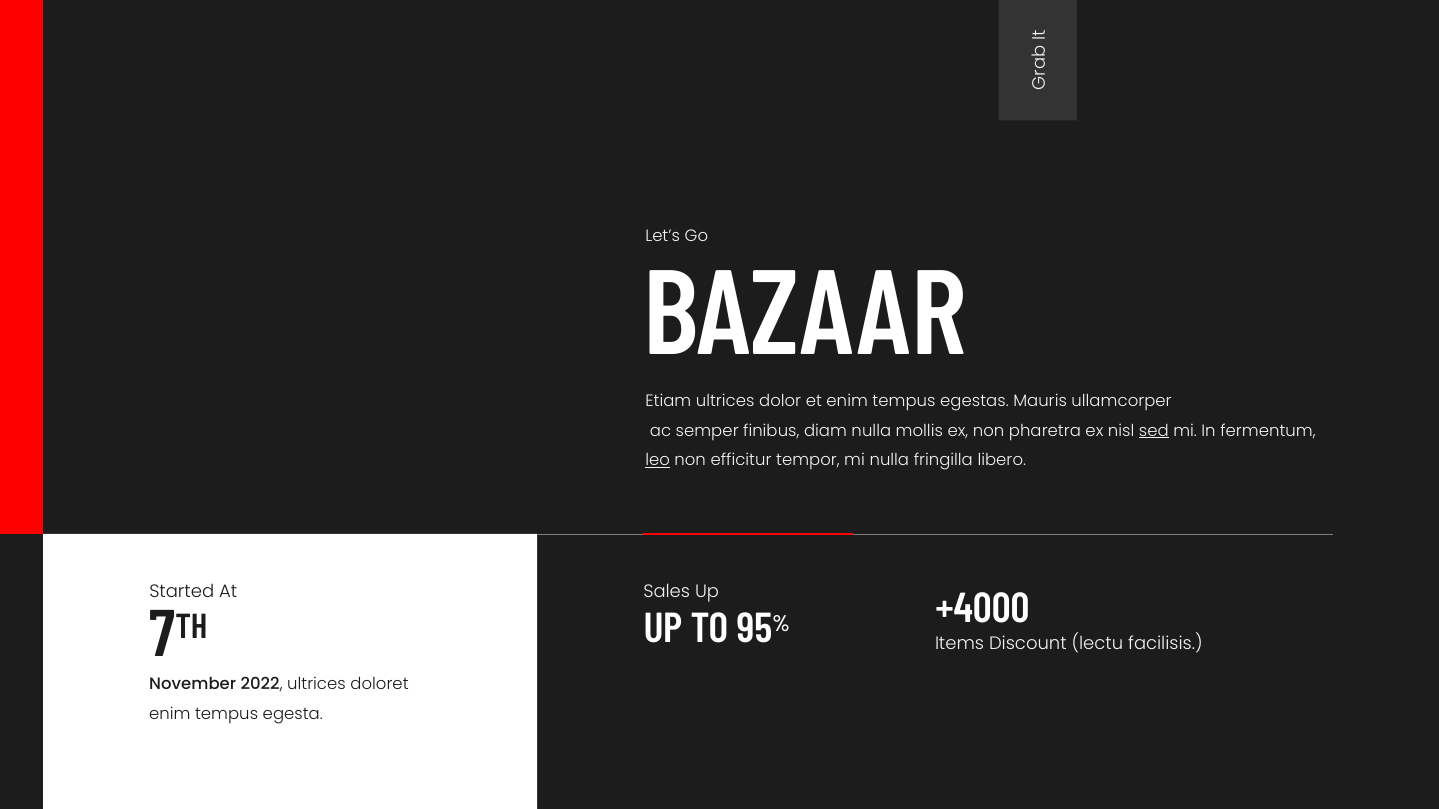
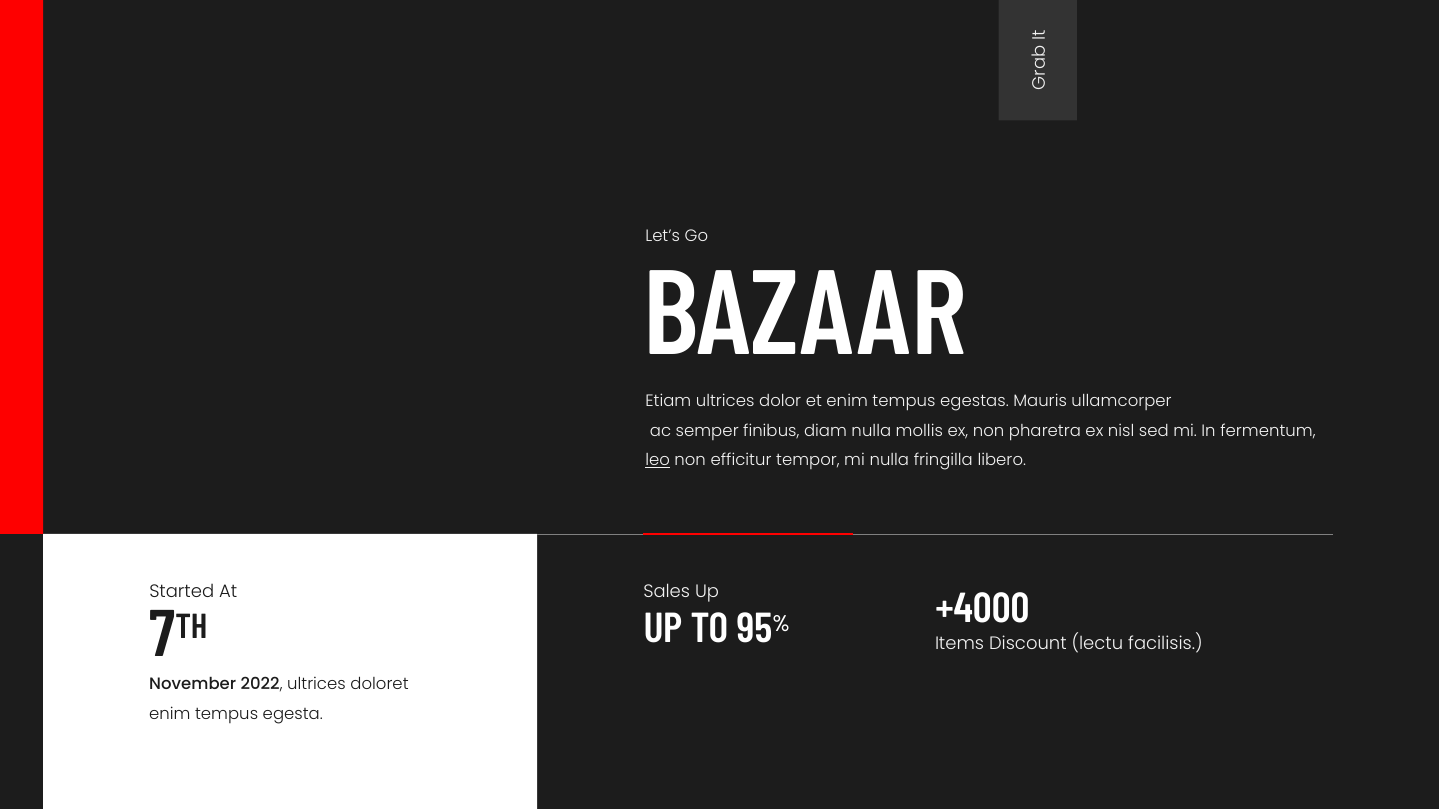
sed underline: present -> none (1154, 431)
